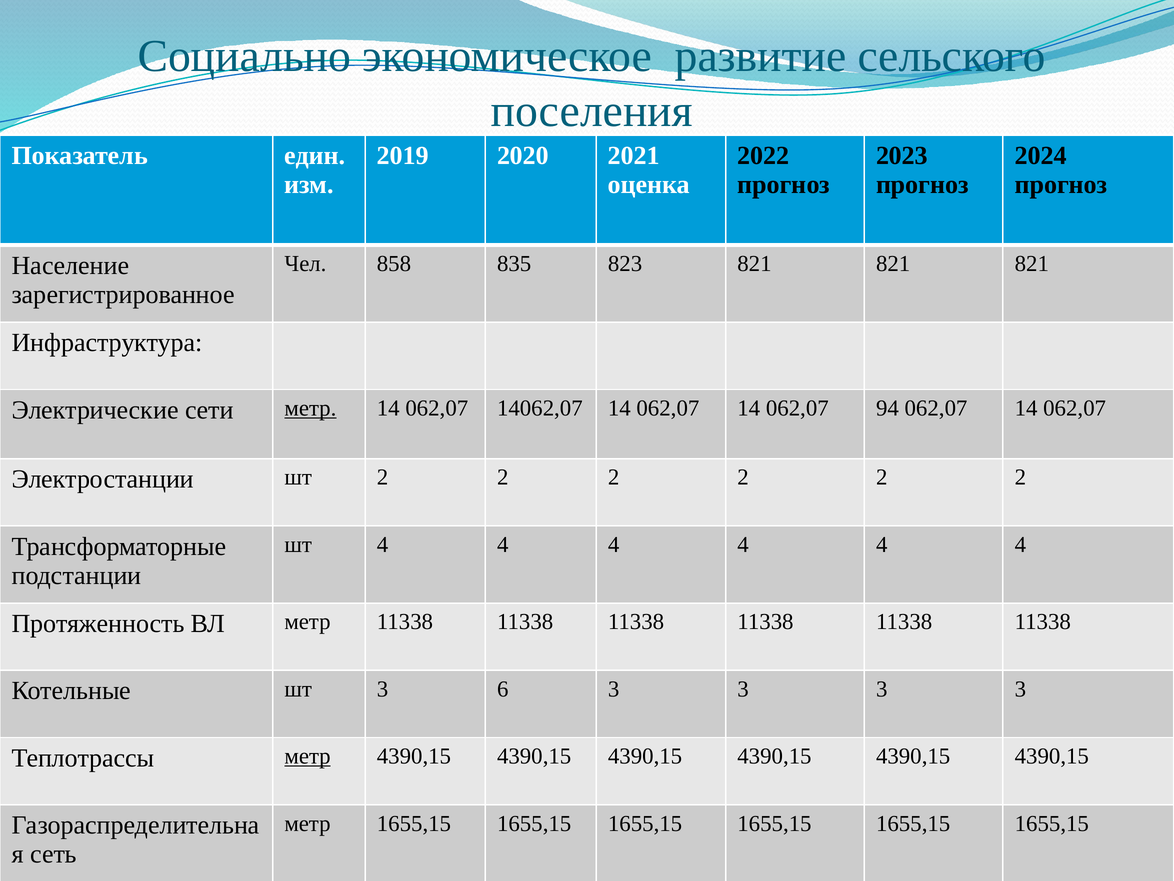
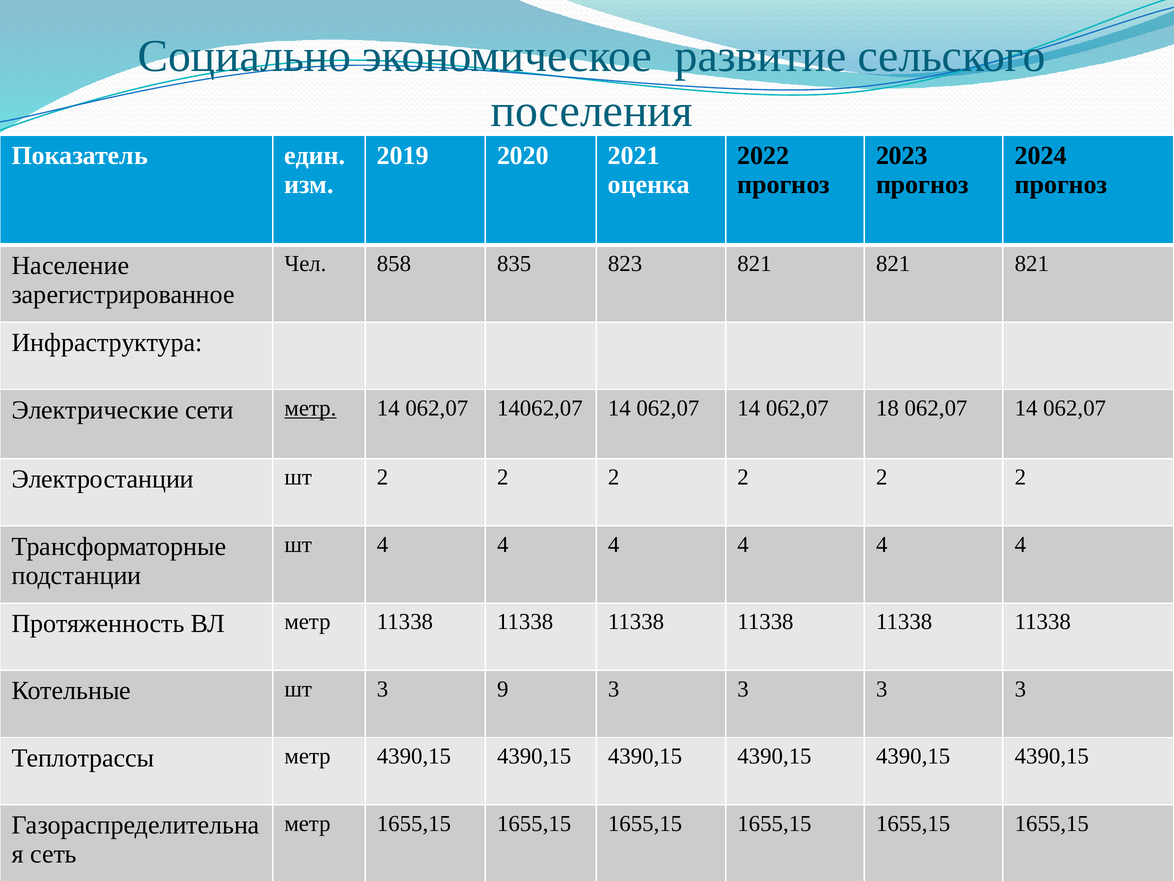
94: 94 -> 18 (887, 408)
6: 6 -> 9 (503, 689)
метр underline: present -> none (307, 756)
